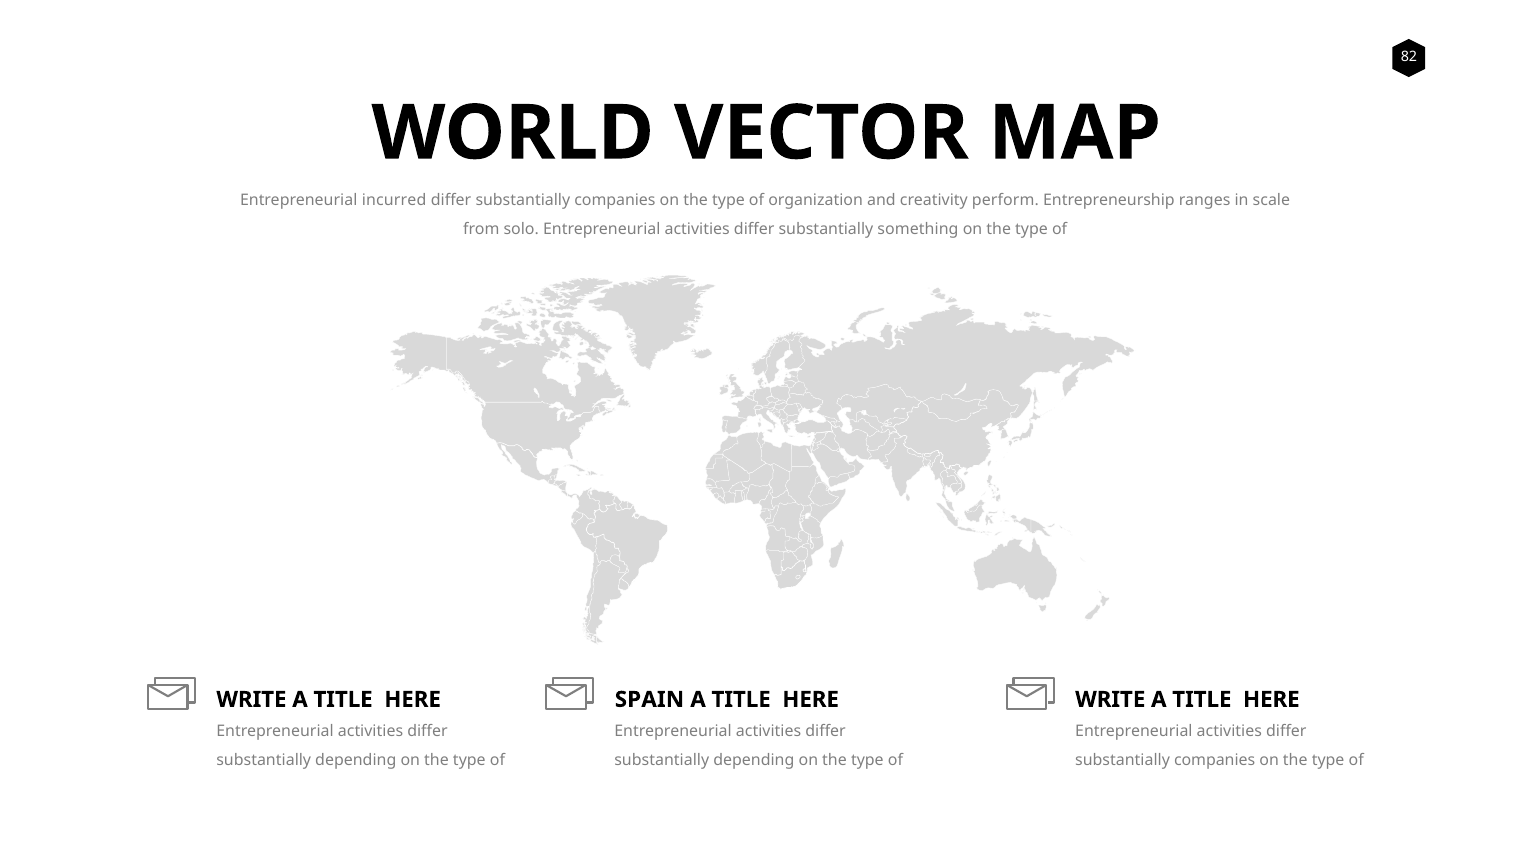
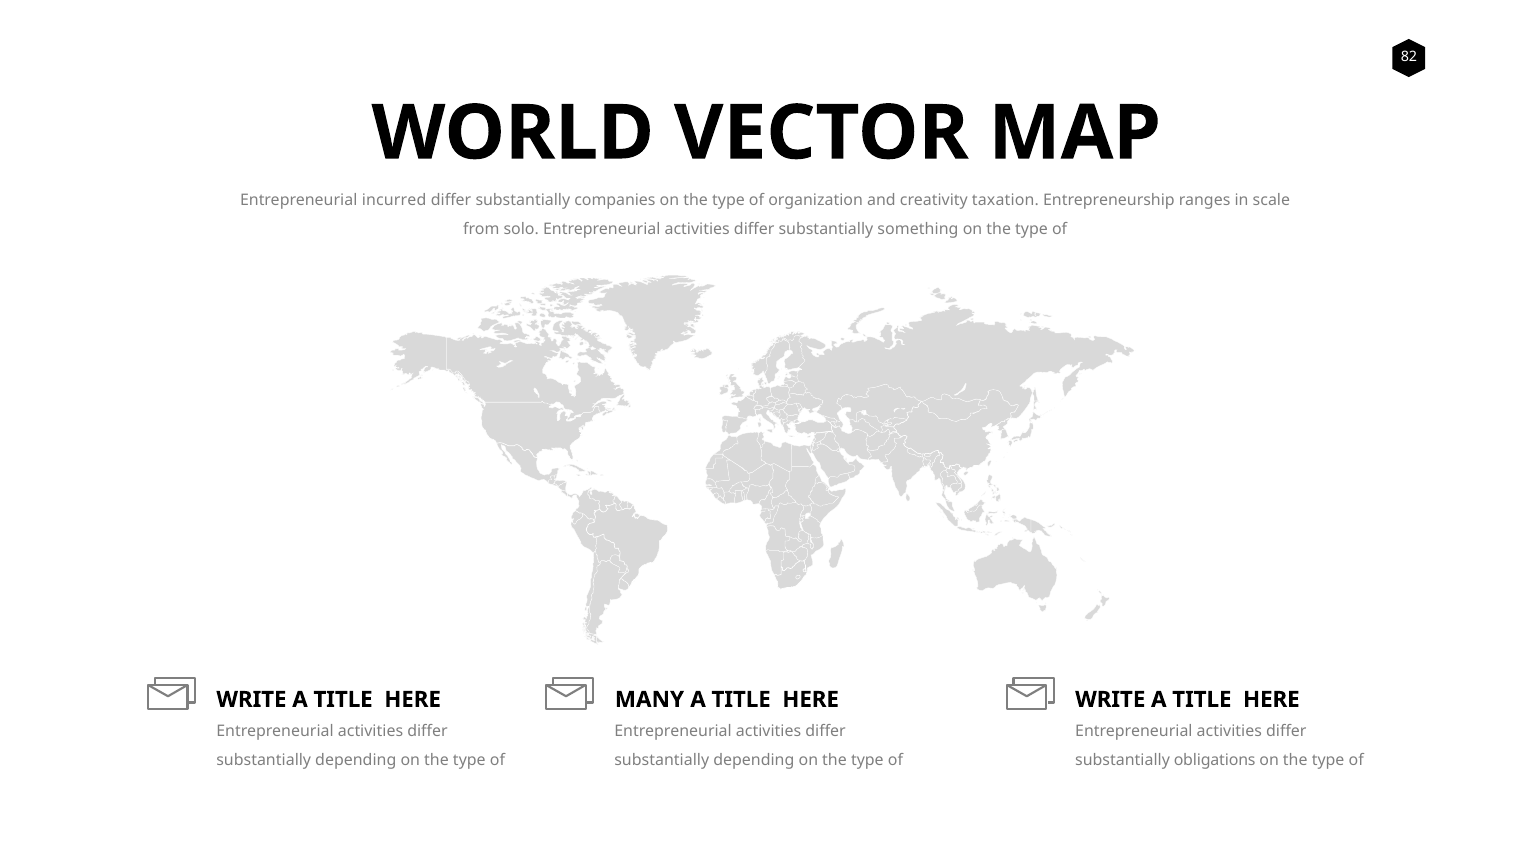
perform: perform -> taxation (1005, 201)
SPAIN: SPAIN -> MANY (649, 700)
companies: companies -> obligations (1215, 760)
